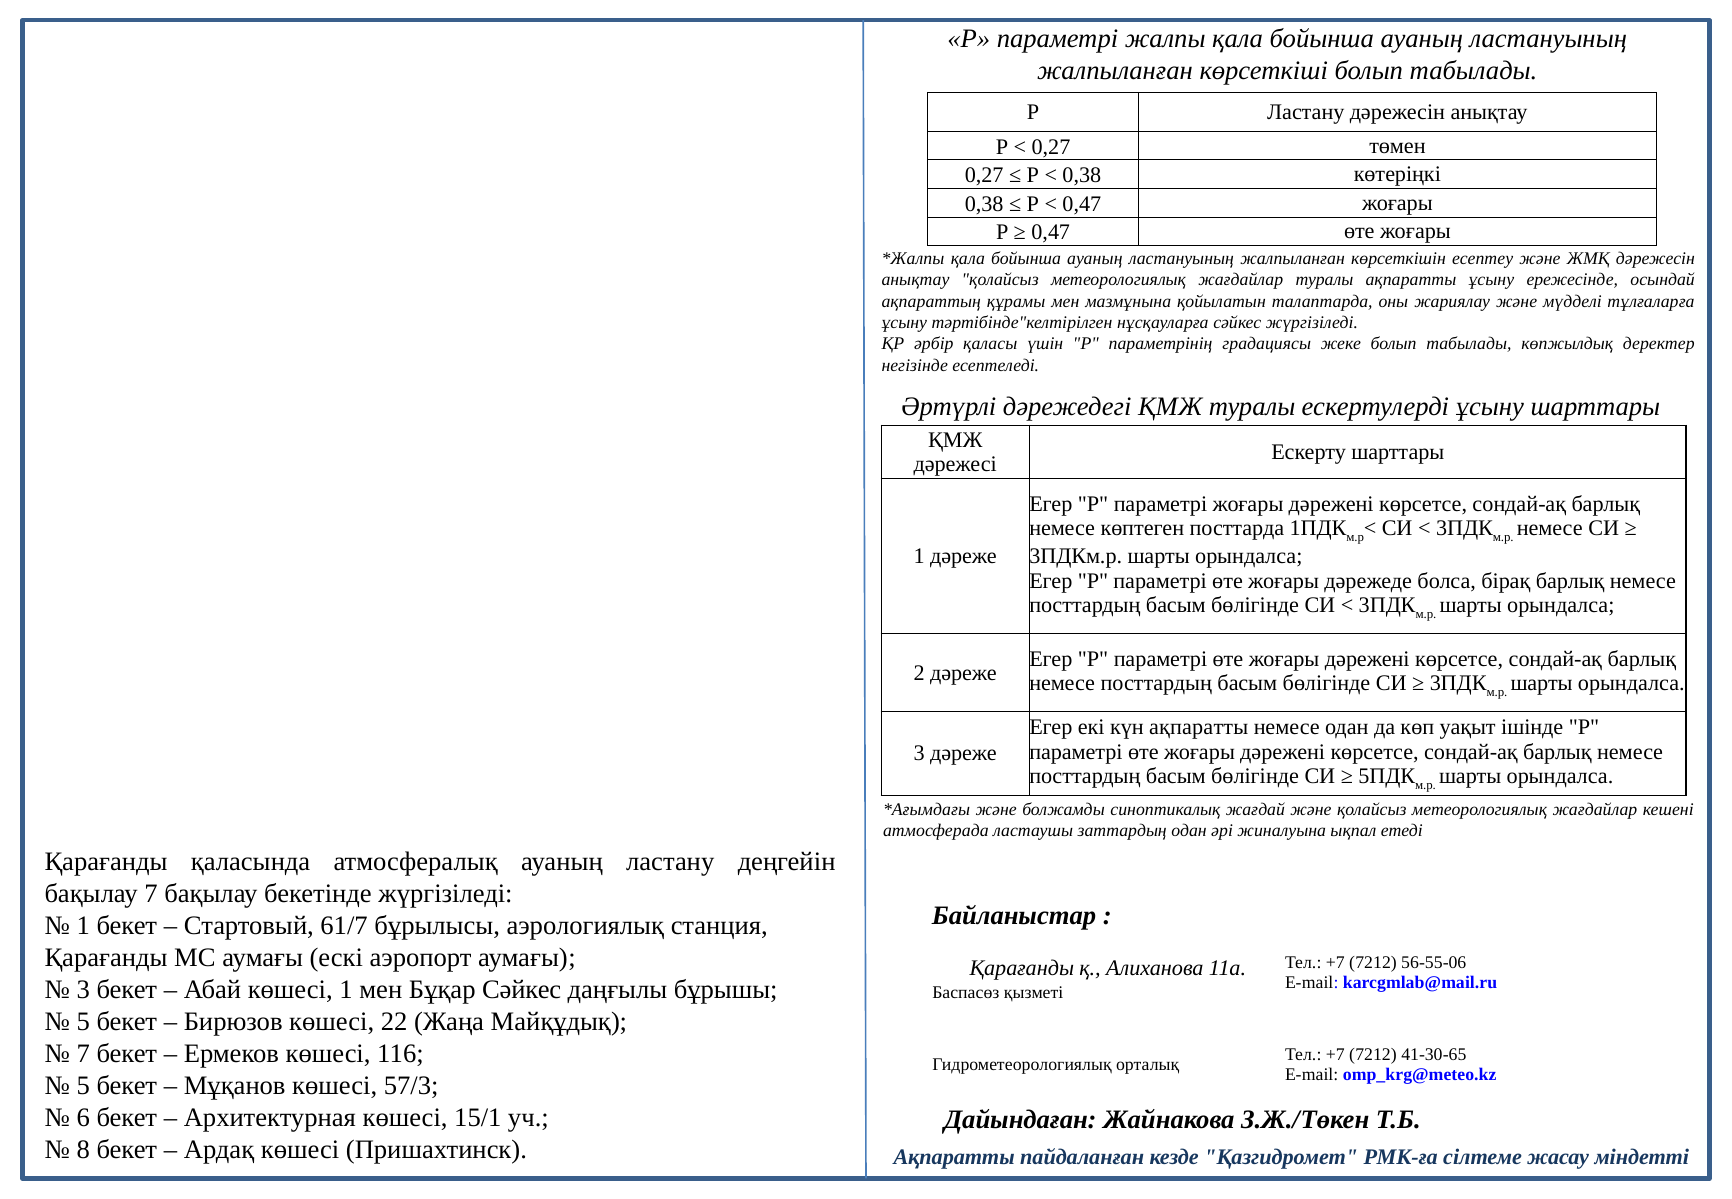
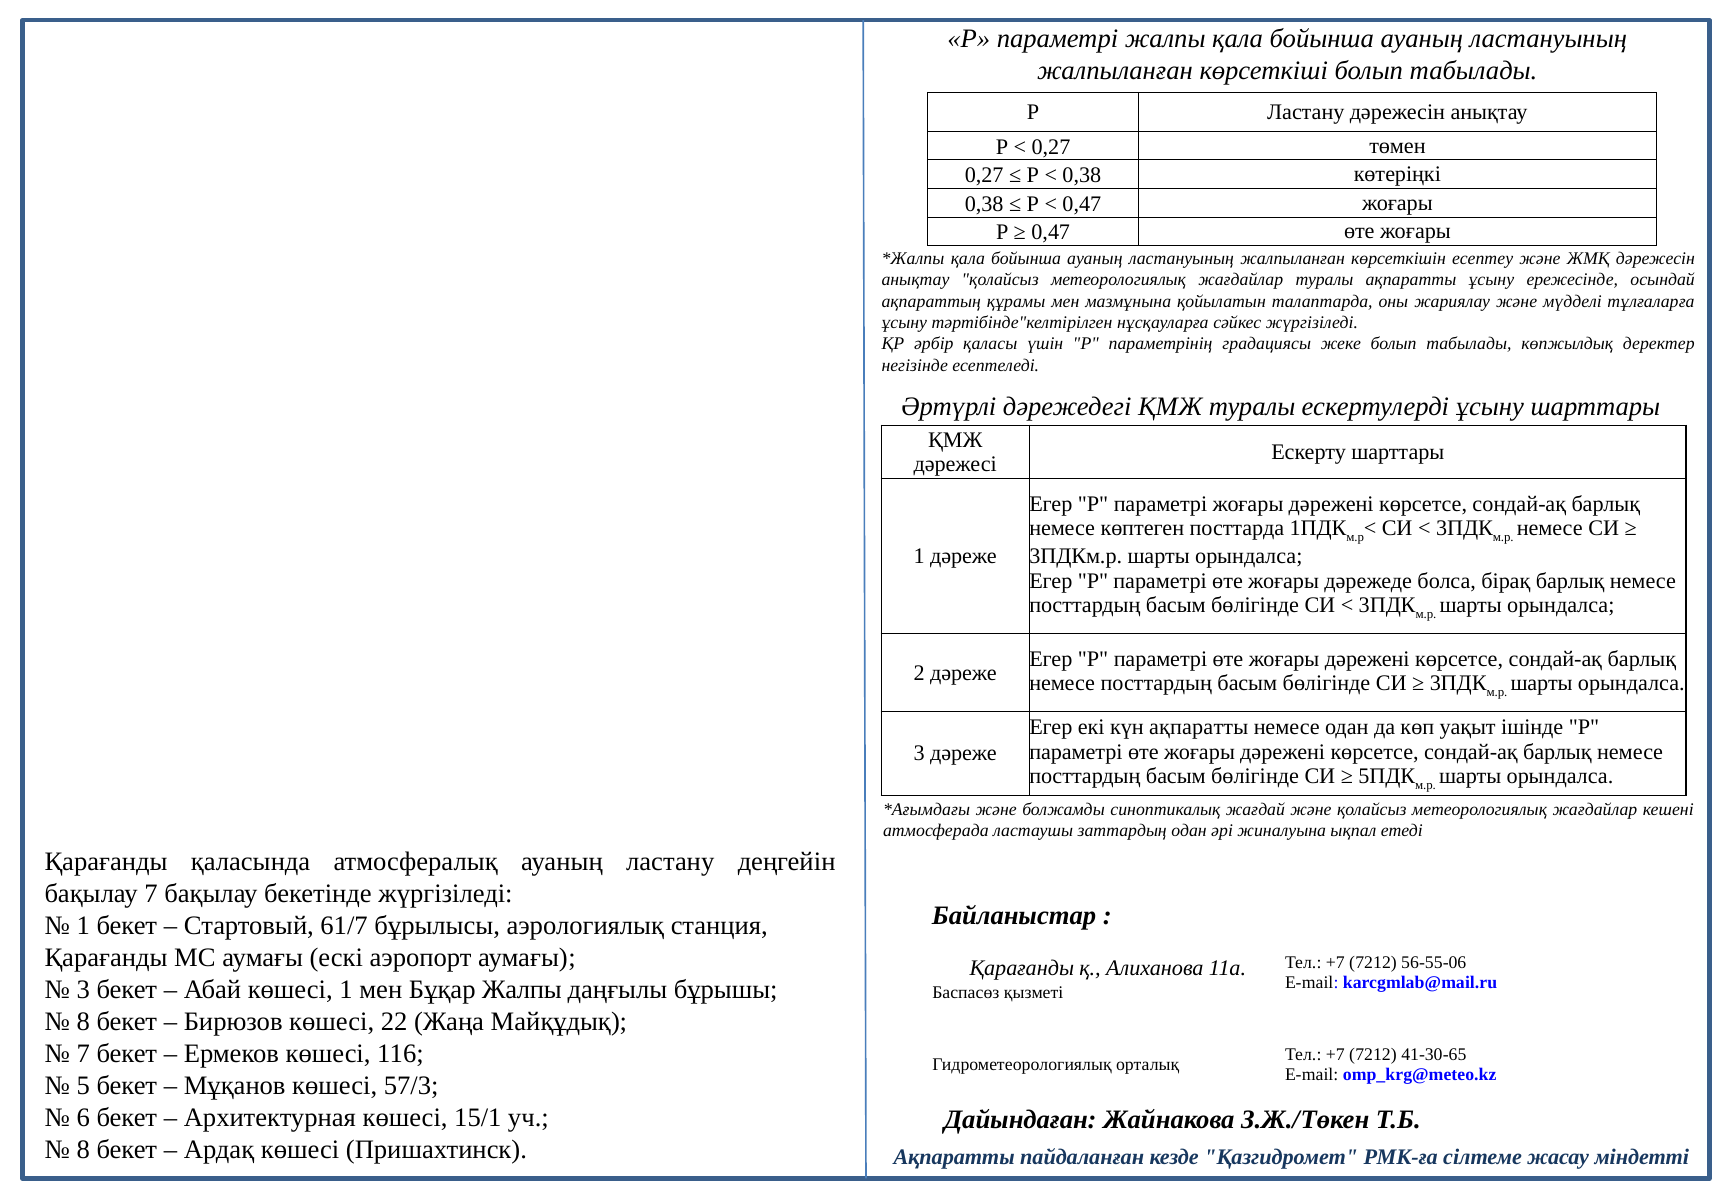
Бұқар Сәйкес: Сәйкес -> Жалпы (522, 990)
5: 5 -> 8 (83, 1022)
